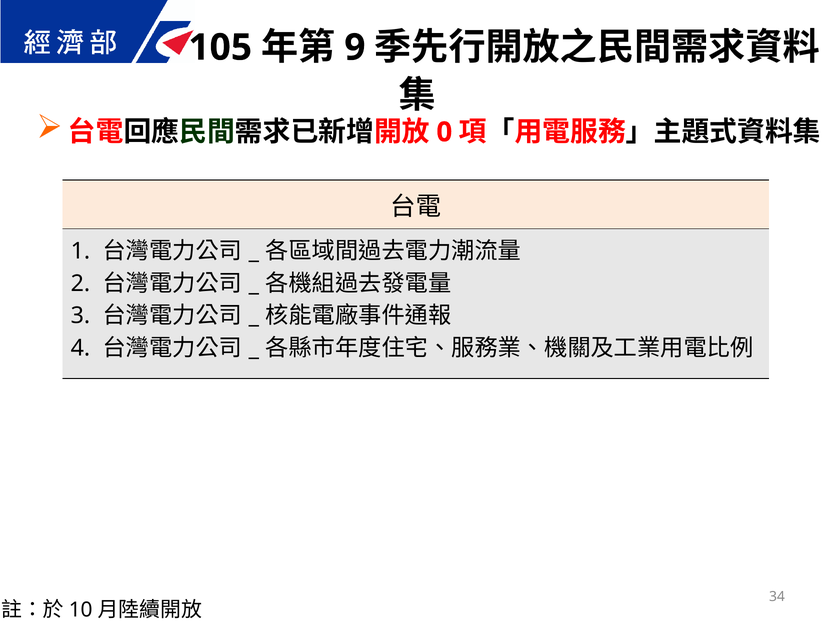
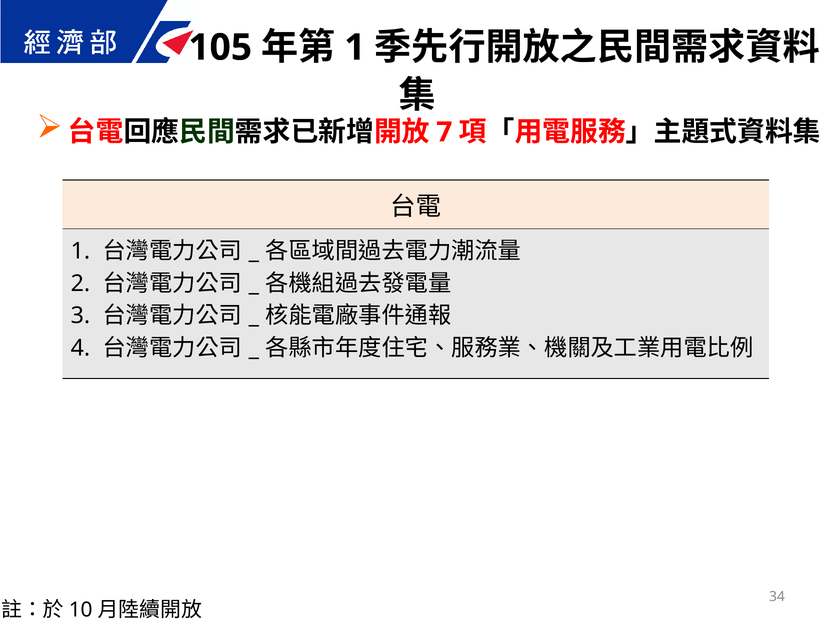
9: 9 -> 1 (355, 48)
0: 0 -> 7 (444, 132)
